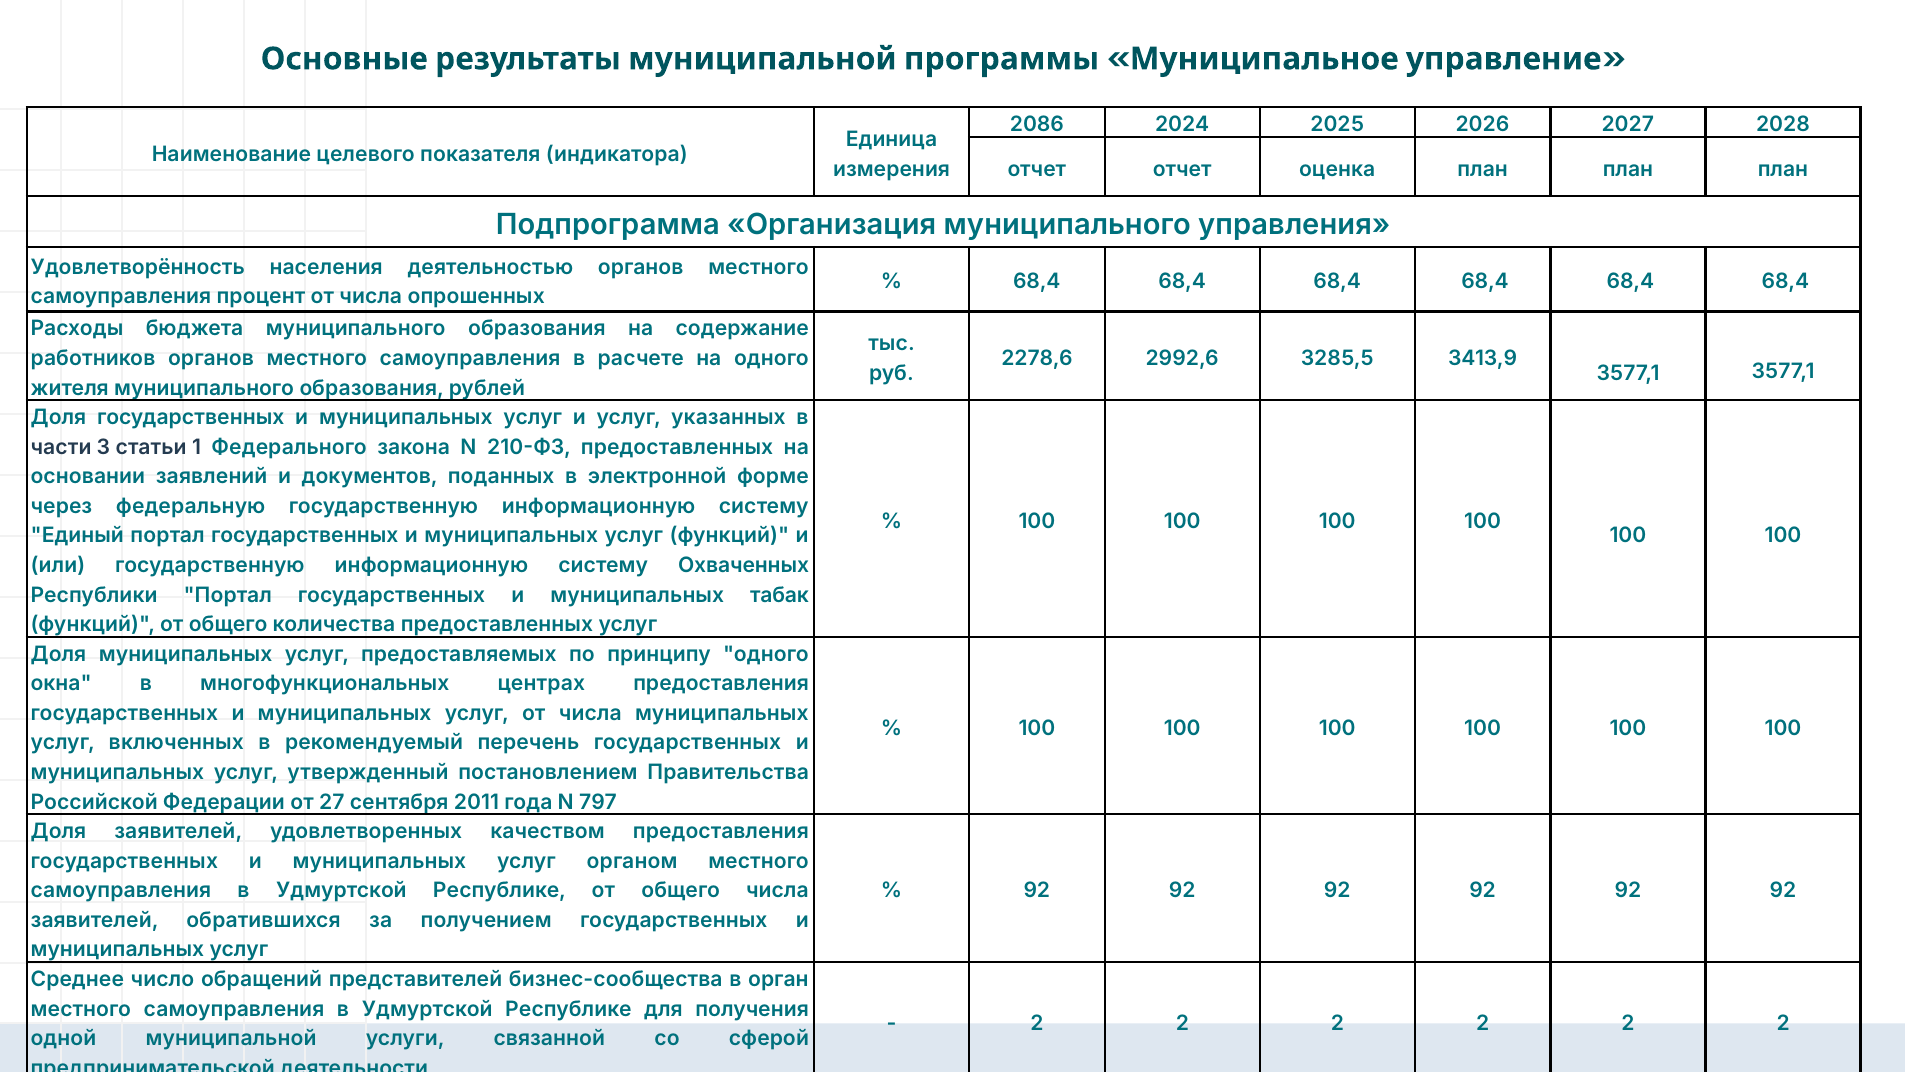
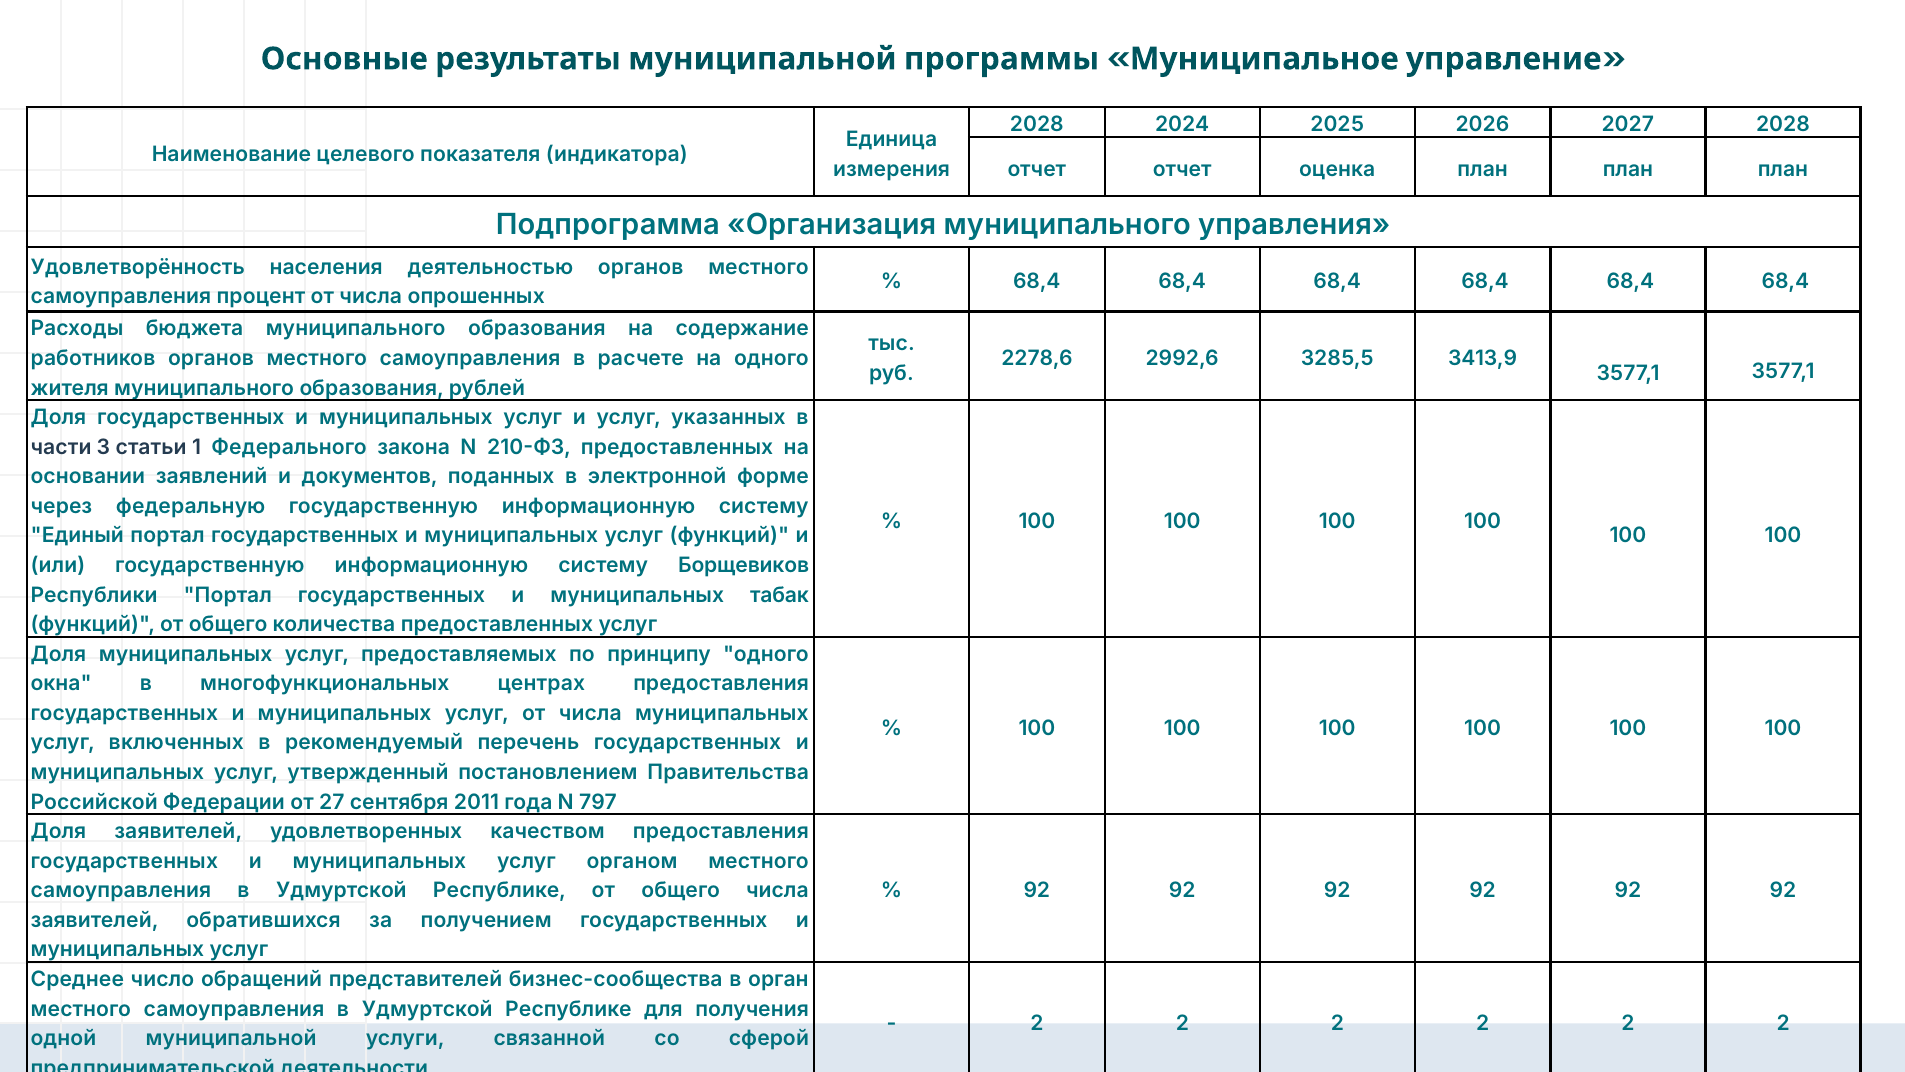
2086: 2086 -> 2028 (1037, 125)
Охваченных: Охваченных -> Борщевиков (744, 565)
